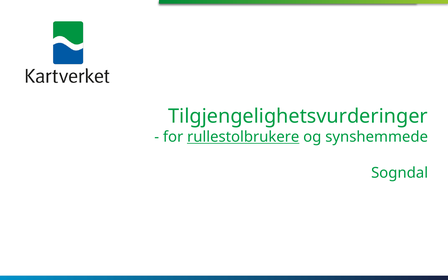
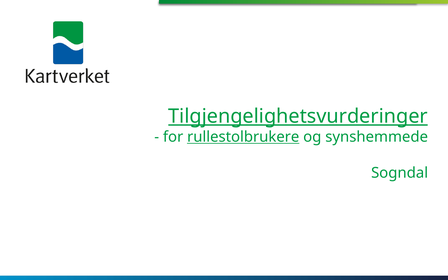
Tilgjengelighetsvurderinger underline: none -> present (298, 116)
